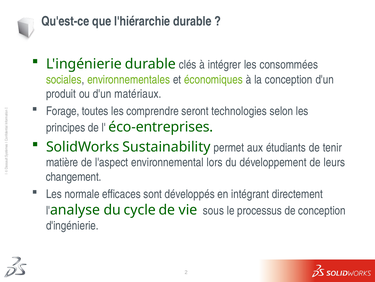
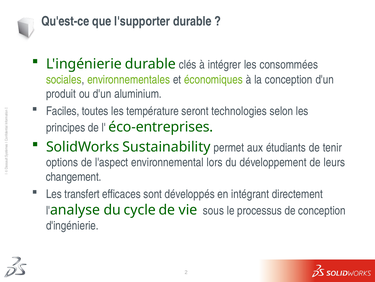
l'hiérarchie: l'hiérarchie -> l'supporter (142, 21)
matériaux: matériaux -> aluminium (138, 94)
Forage: Forage -> Faciles (63, 111)
comprendre: comprendre -> température (153, 111)
matière: matière -> options (62, 162)
normale: normale -> transfert (82, 194)
